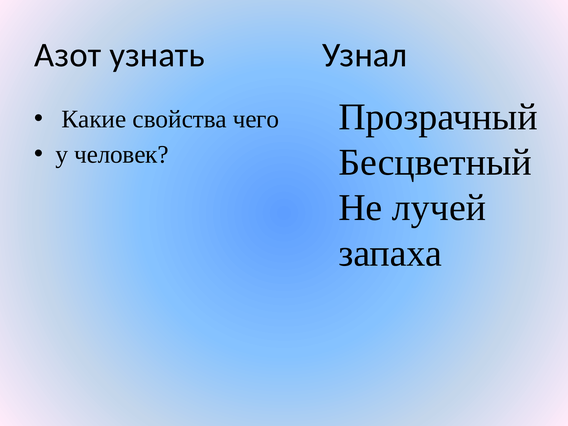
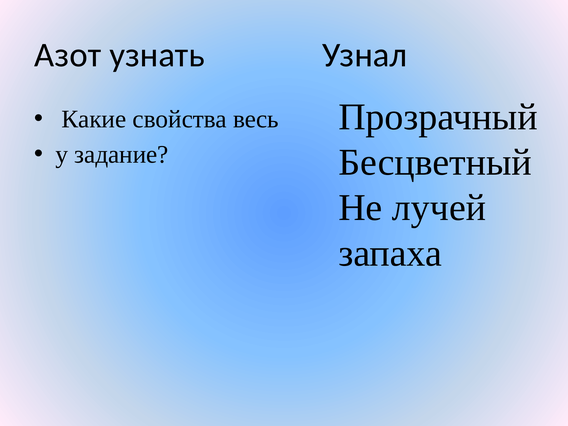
чего: чего -> весь (256, 119)
человек: человек -> задание (121, 155)
